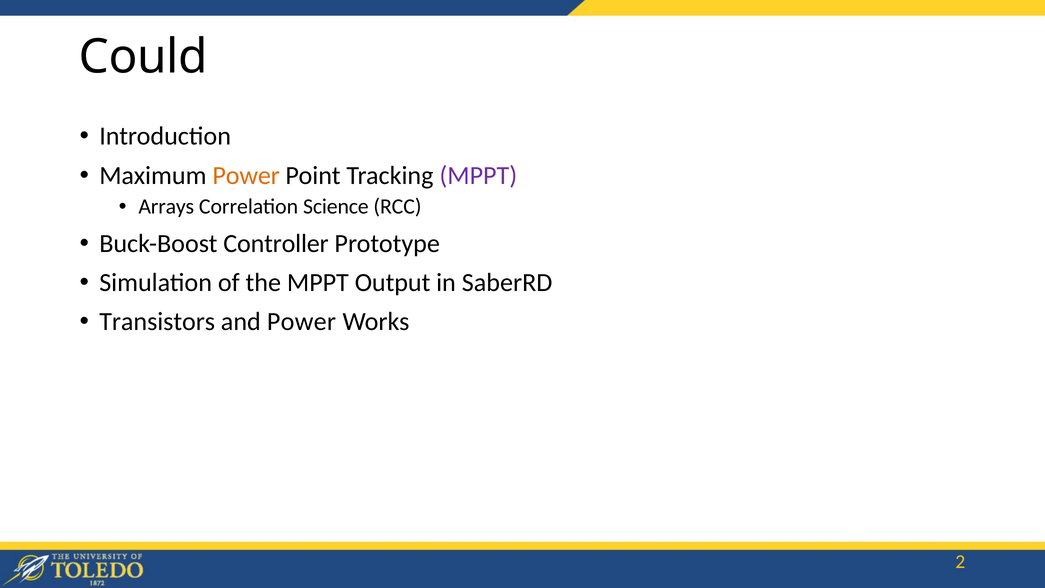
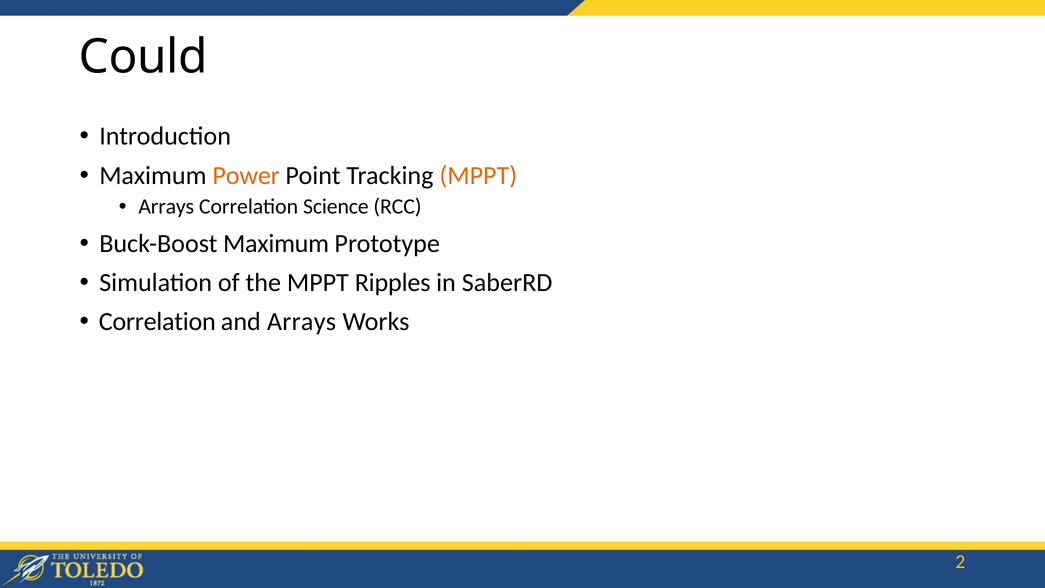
MPPT colour: purple -> orange (478, 175)
Buck-Boost Controller: Controller -> Maximum (276, 243)
Output: Output -> Ripples (393, 283)
Transistors: Transistors -> Correlation (157, 322)
and Power: Power -> Arrays (301, 322)
